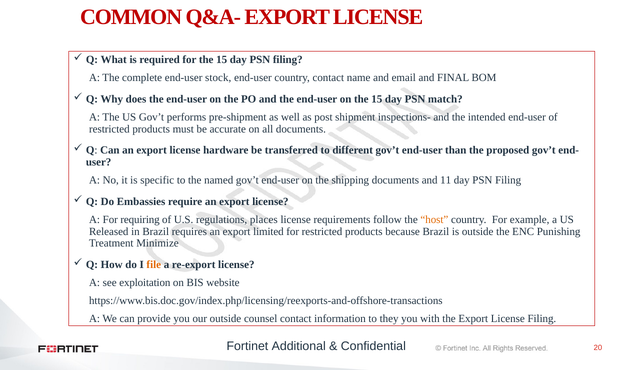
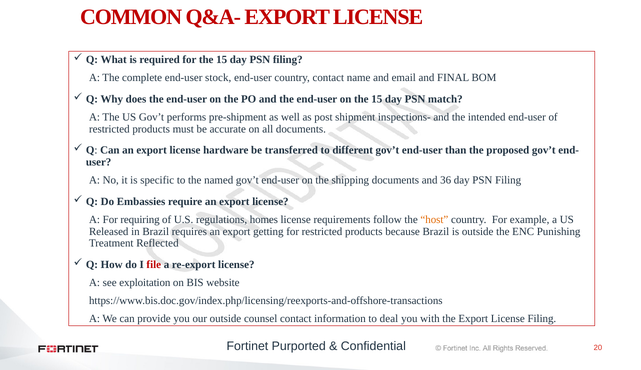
11: 11 -> 36 (446, 180)
places: places -> homes (264, 220)
limited: limited -> getting (268, 231)
Minimize: Minimize -> Reflected (157, 243)
file colour: orange -> red (154, 265)
they: they -> deal (389, 319)
Additional: Additional -> Purported (299, 346)
